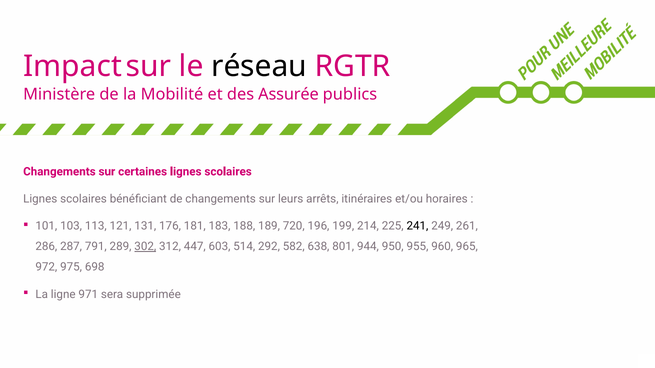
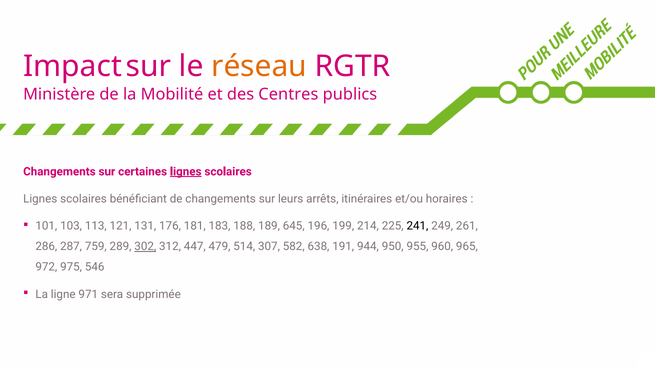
réseau colour: black -> orange (259, 66)
Assurée: Assurée -> Centres (288, 94)
lignes underline: none -> present (186, 172)
720: 720 -> 645 (294, 226)
791: 791 -> 759 (96, 247)
603: 603 -> 479 (220, 247)
292: 292 -> 307 (269, 247)
801: 801 -> 191 (343, 247)
698: 698 -> 546 (95, 267)
